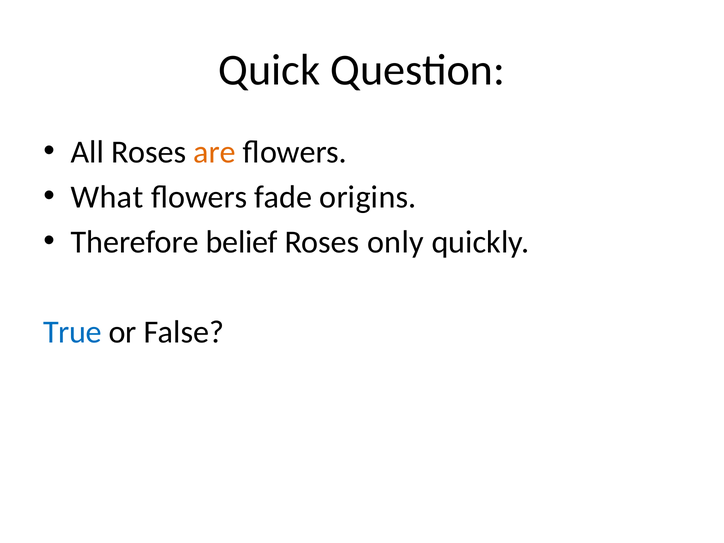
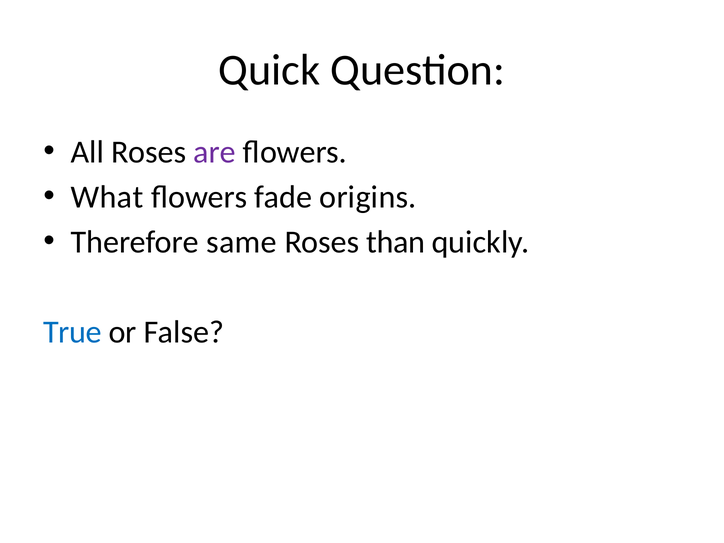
are colour: orange -> purple (215, 152)
belief: belief -> same (241, 242)
only: only -> than (396, 242)
